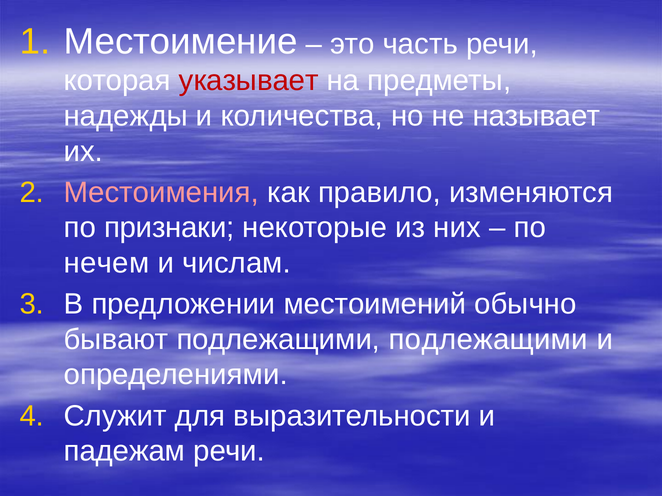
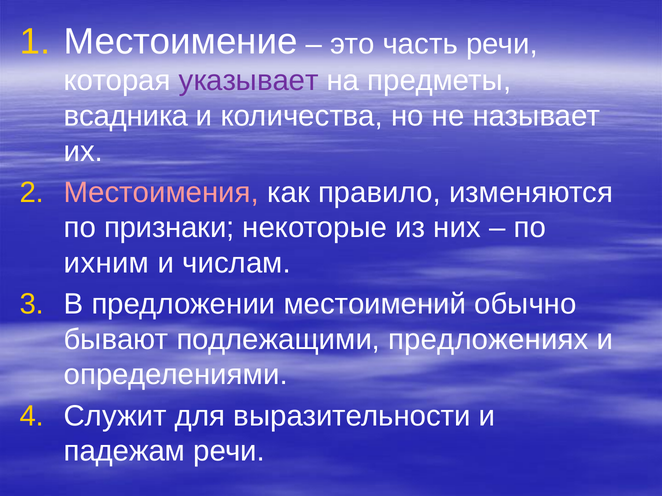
указывает colour: red -> purple (249, 81)
надежды: надежды -> всадника (126, 116)
нечем: нечем -> ихним (106, 263)
подлежащими подлежащими: подлежащими -> предложениях (488, 340)
